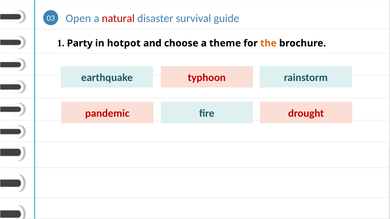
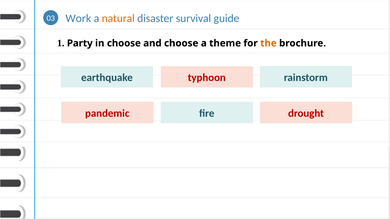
Open: Open -> Work (78, 18)
natural colour: red -> orange (118, 18)
in hotpot: hotpot -> choose (124, 43)
